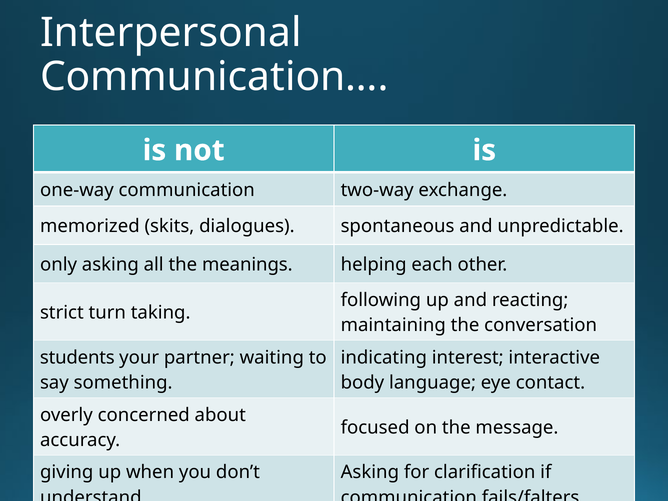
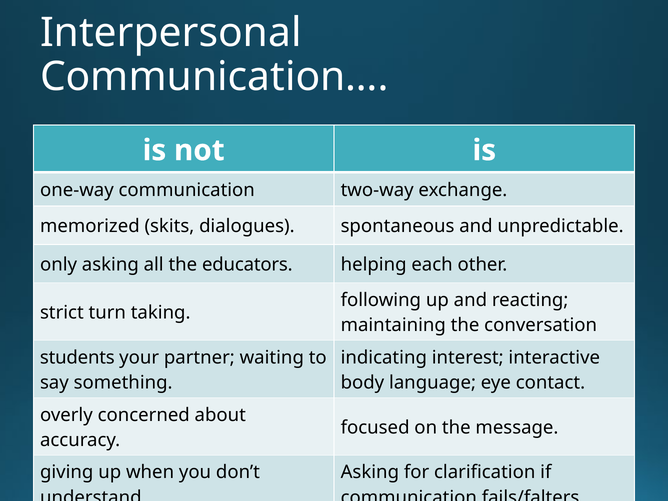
meanings: meanings -> educators (247, 265)
